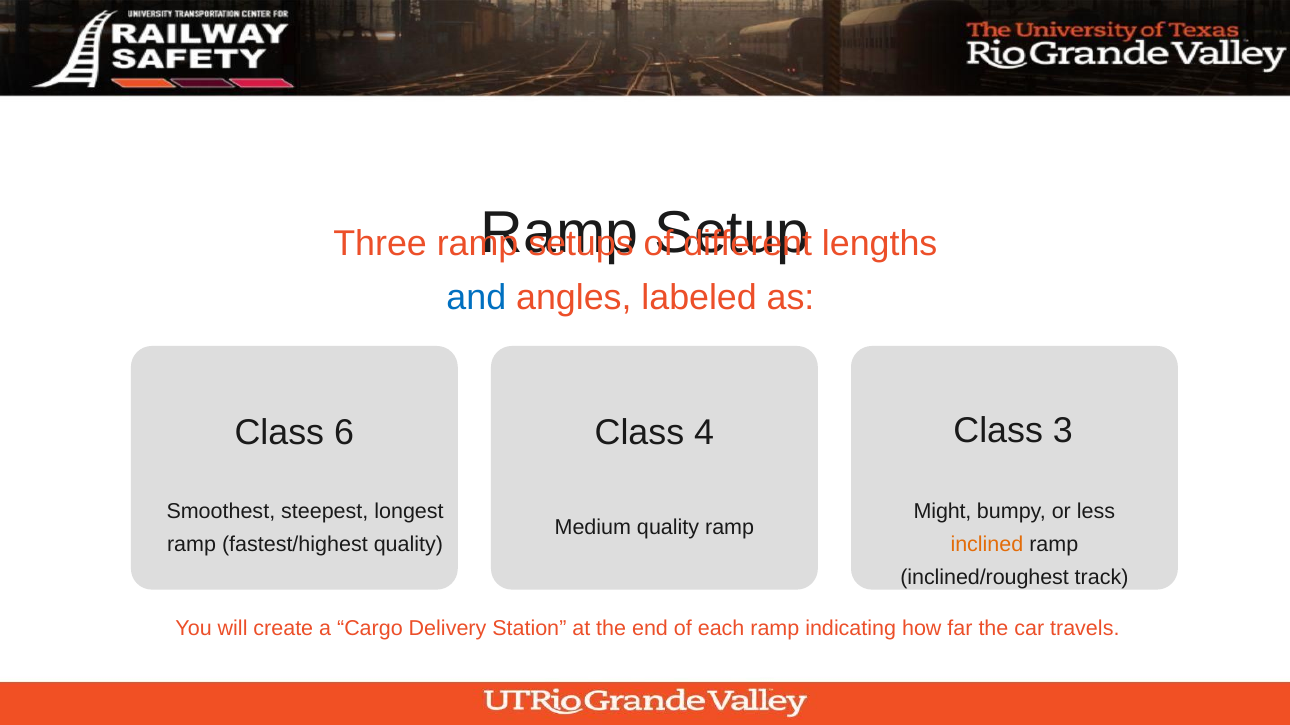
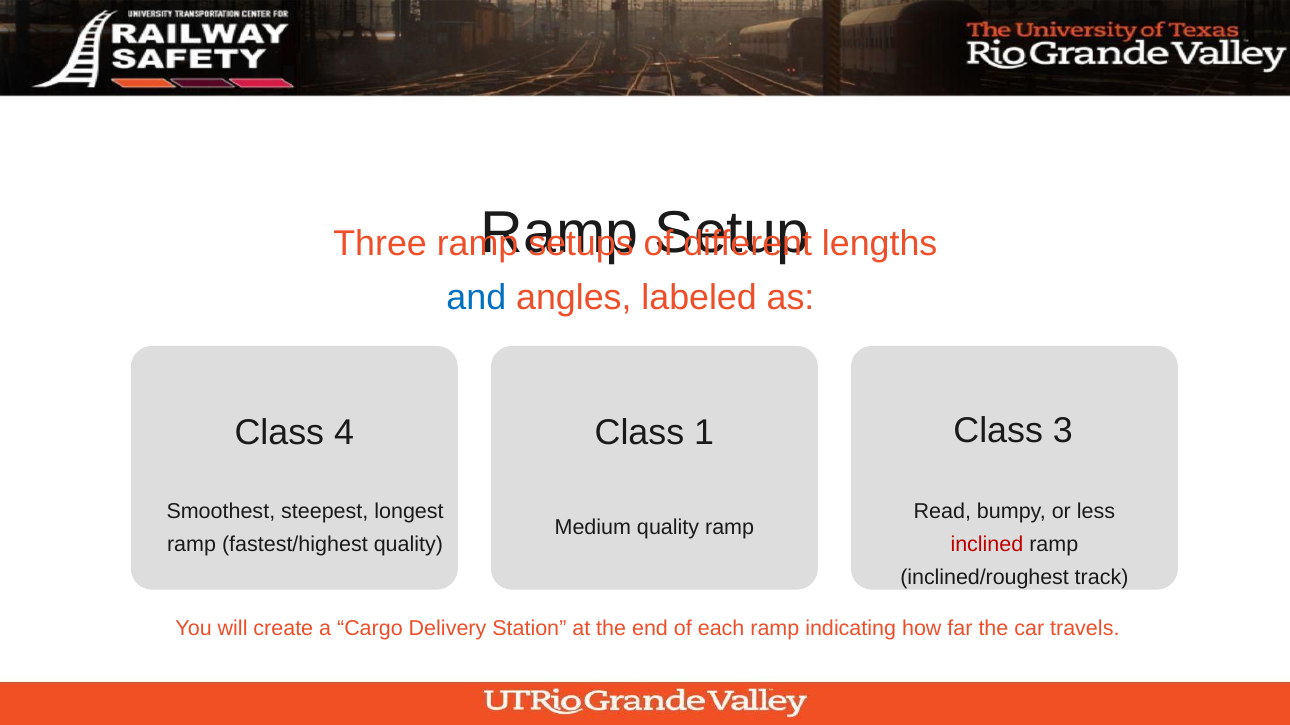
6: 6 -> 4 (344, 433)
4: 4 -> 1 (704, 433)
Might: Might -> Read (942, 512)
inclined colour: orange -> red (987, 545)
